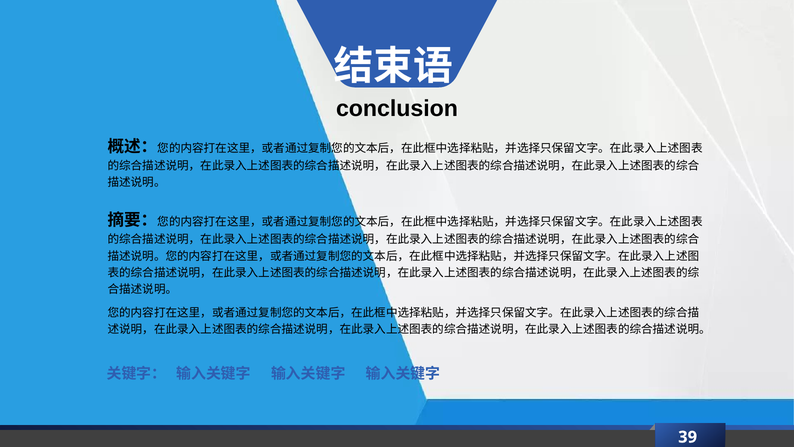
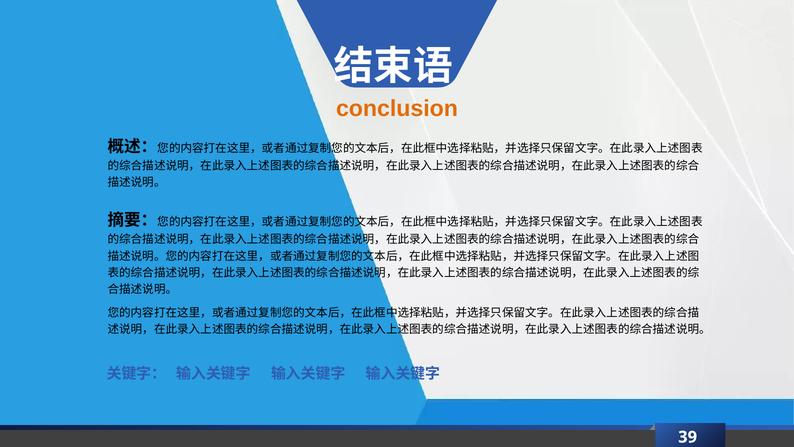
conclusion colour: black -> orange (397, 109)
